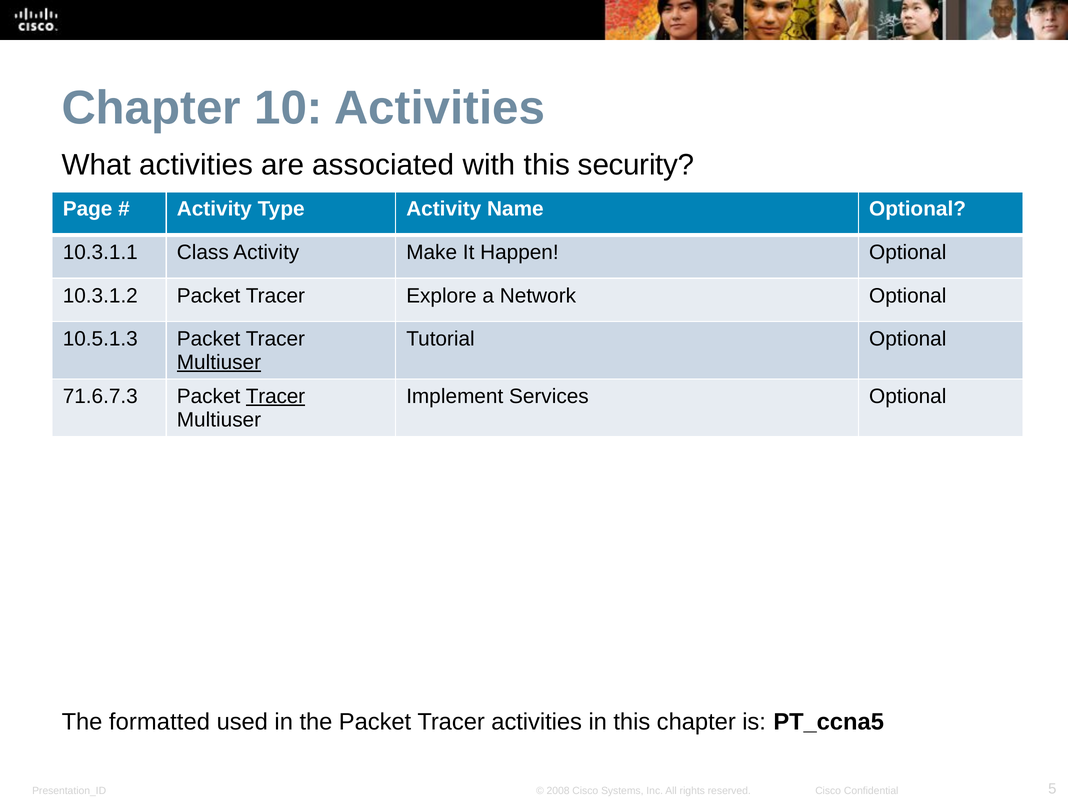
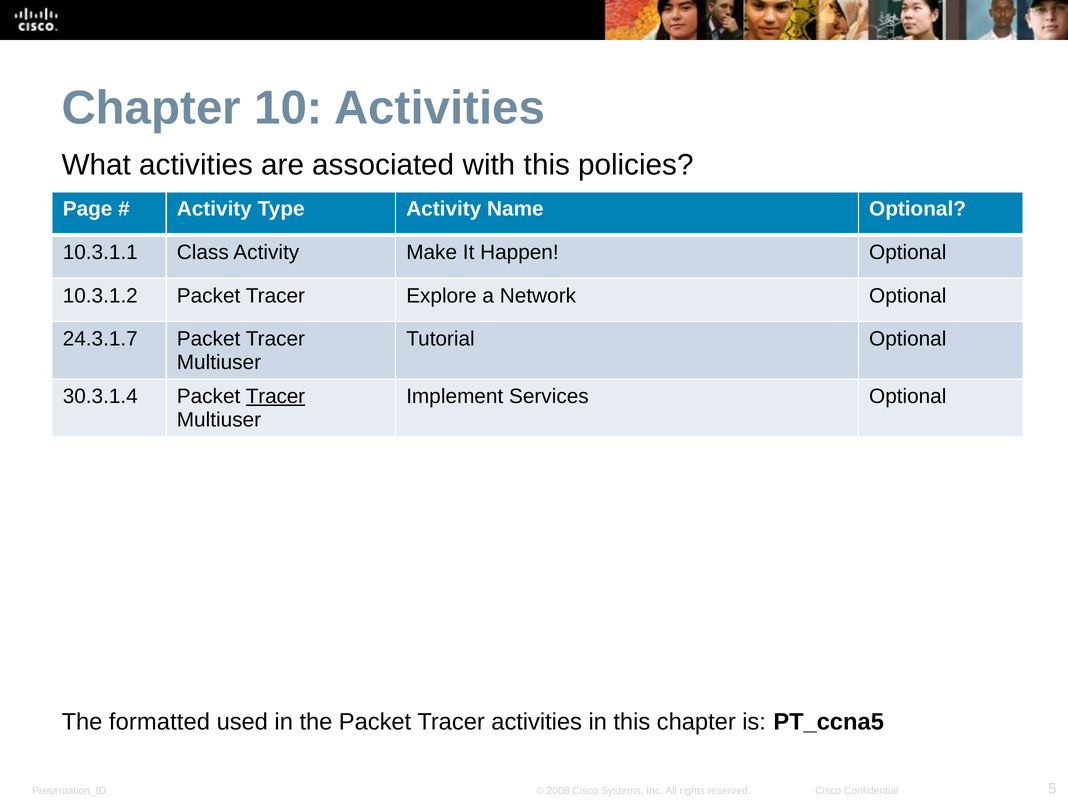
security: security -> policies (636, 165)
10.5.1.3: 10.5.1.3 -> 24.3.1.7 (100, 339)
Multiuser underline: present -> none (219, 362)
71.6.7.3: 71.6.7.3 -> 30.3.1.4 (100, 396)
